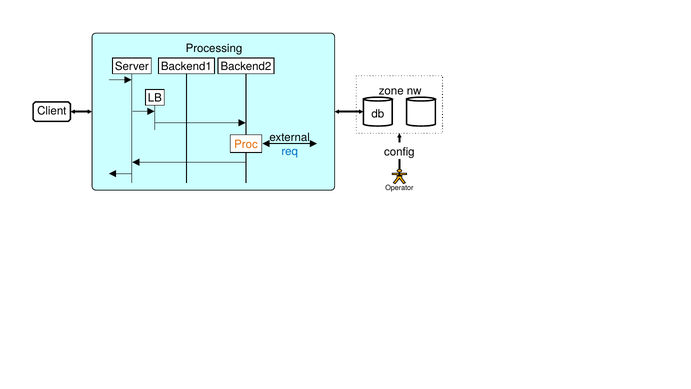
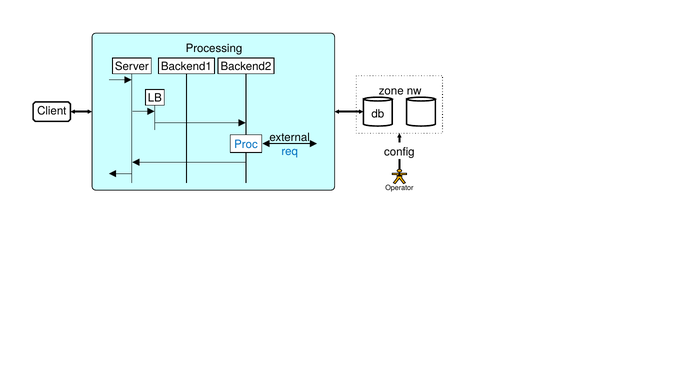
Proc colour: orange -> blue (246, 144)
